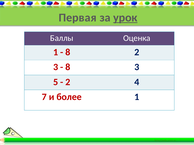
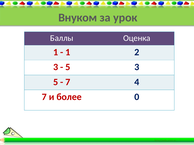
Первая: Первая -> Внуком (78, 18)
урок underline: present -> none (125, 18)
8: 8 -> 1 (68, 52)
8: 8 -> 5 (68, 67)
2: 2 -> 7 (68, 82)
более 1: 1 -> 0 (137, 97)
